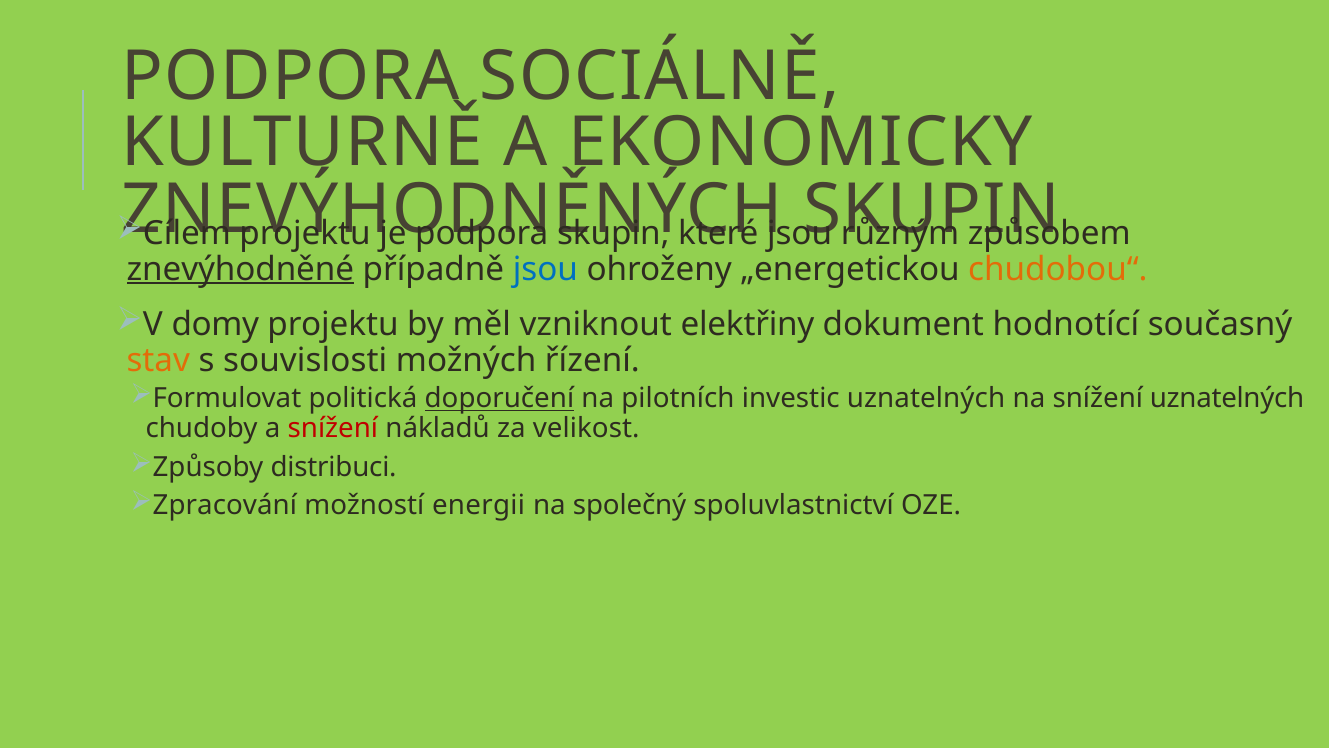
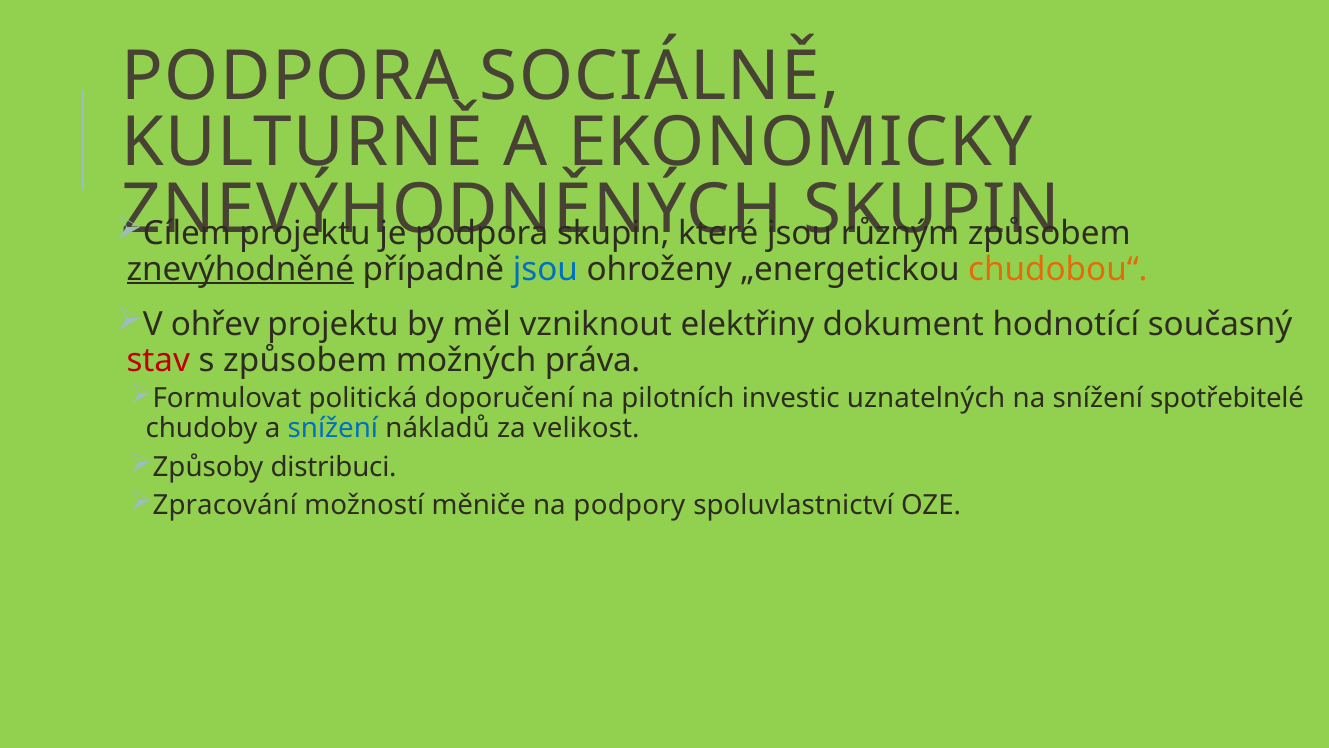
domy: domy -> ohřev (215, 324)
stav colour: orange -> red (158, 360)
s souvislosti: souvislosti -> způsobem (305, 360)
řízení: řízení -> práva (593, 360)
doporučení underline: present -> none (499, 399)
snížení uznatelných: uznatelných -> spotřebitelé (1227, 399)
snížení colour: red -> blue (333, 428)
energii: energii -> měniče (479, 505)
společný: společný -> podpory (629, 505)
